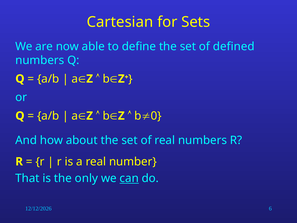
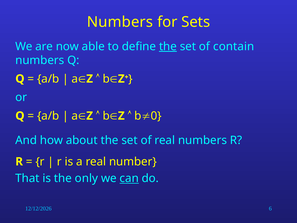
Cartesian: Cartesian -> Numbers (120, 22)
the underline: none -> present (168, 46)
defined: defined -> contain (234, 46)
